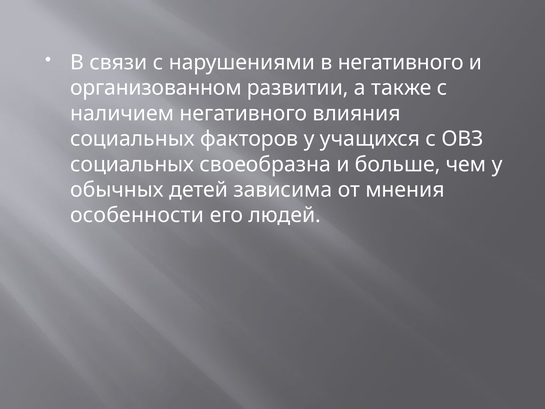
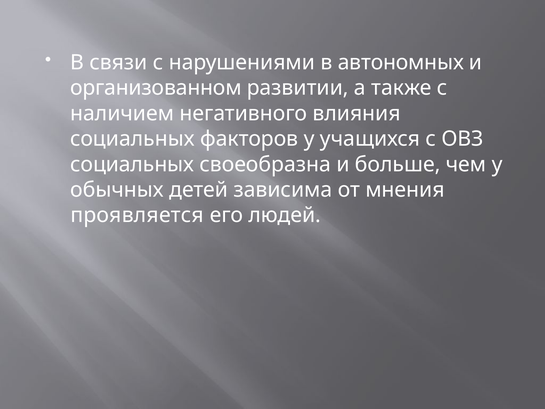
в негативного: негативного -> автономных (401, 62)
особенности: особенности -> проявляется (137, 215)
